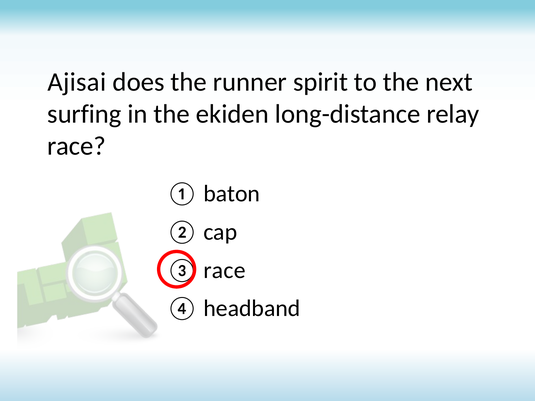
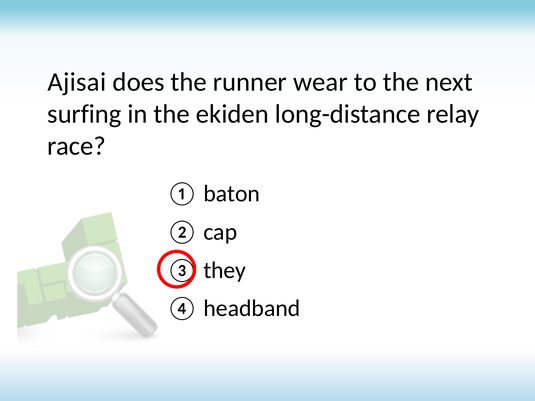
spirit: spirit -> wear (320, 82)
race: race -> they (225, 270)
